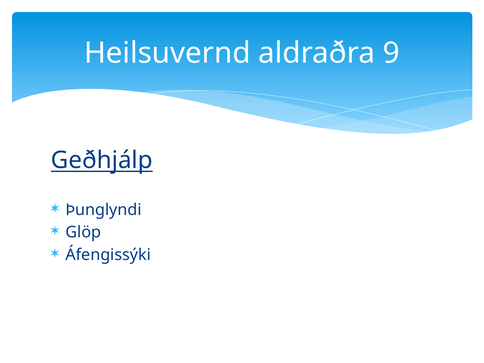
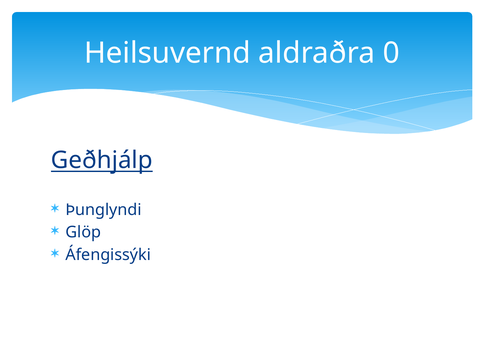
9: 9 -> 0 (391, 53)
